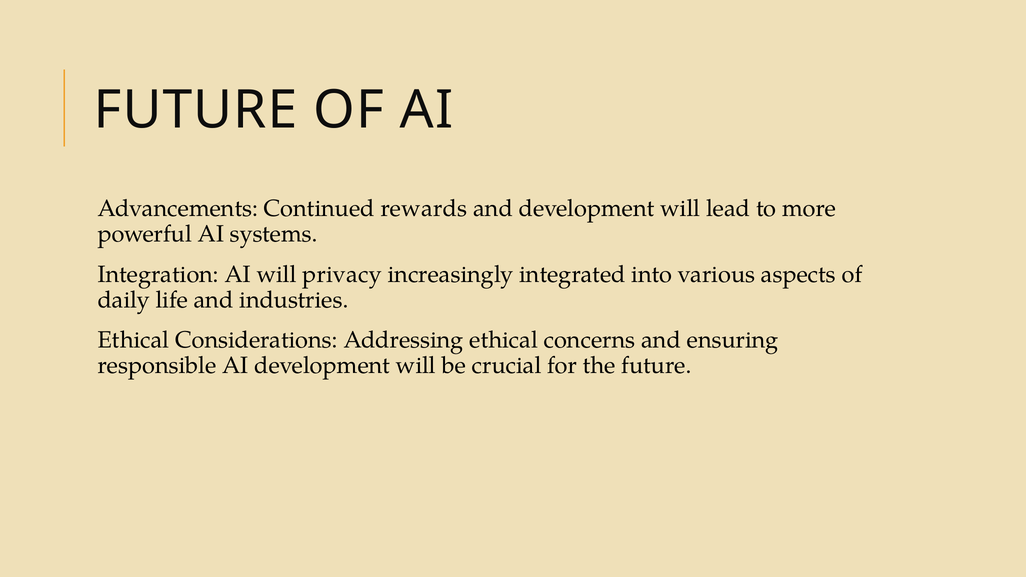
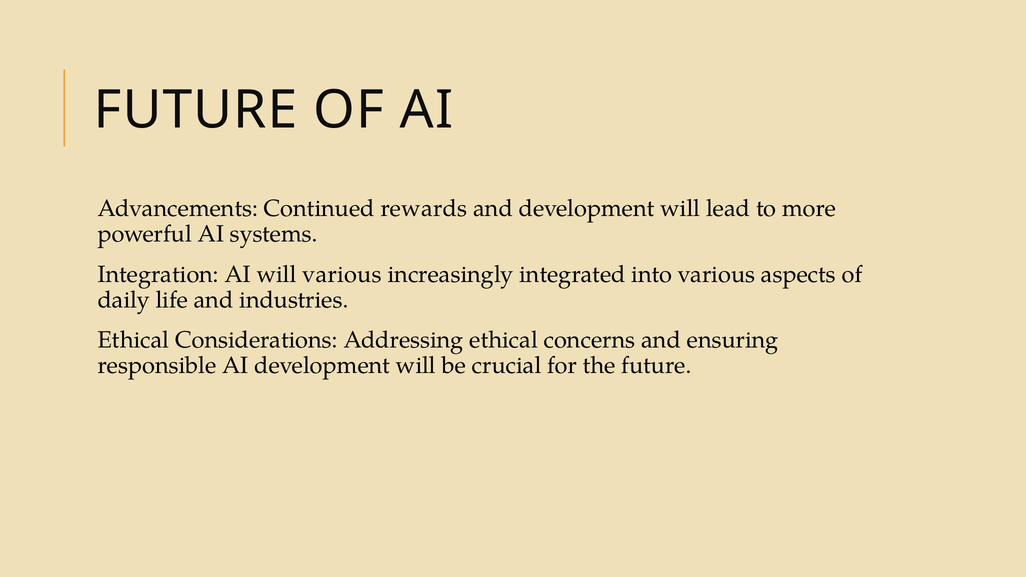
will privacy: privacy -> various (342, 275)
